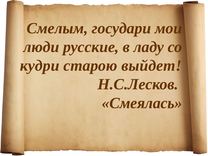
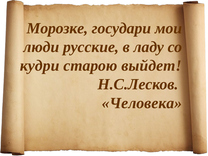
Смелым: Смелым -> Морозке (57, 28)
Смеялась: Смеялась -> Человека (142, 103)
